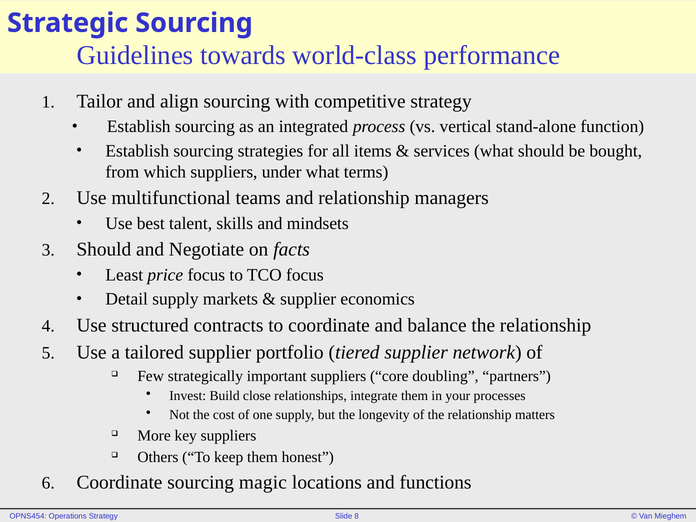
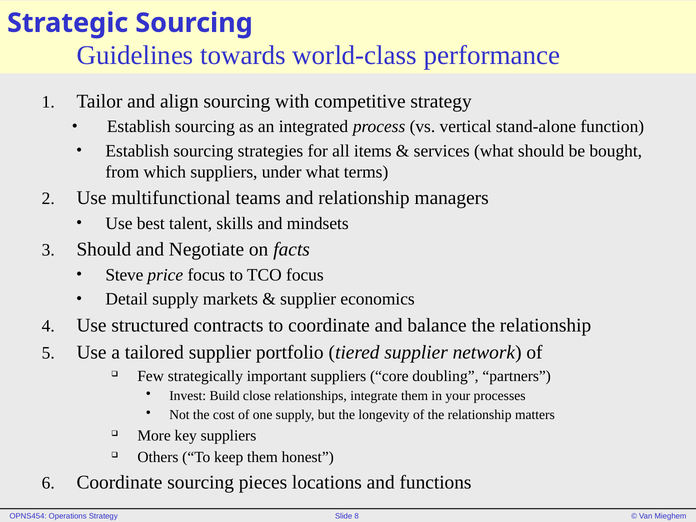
Least: Least -> Steve (124, 275)
magic: magic -> pieces (263, 482)
